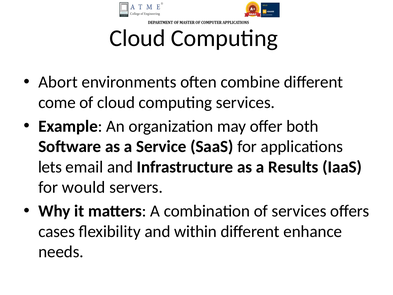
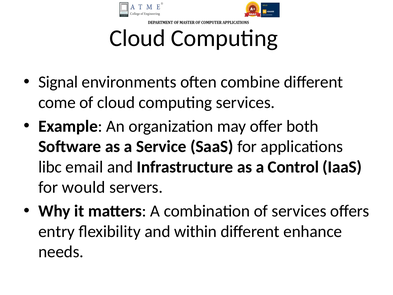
Abort: Abort -> Signal (58, 82)
lets: lets -> libc (50, 167)
Results: Results -> Control (293, 167)
cases: cases -> entry (57, 231)
